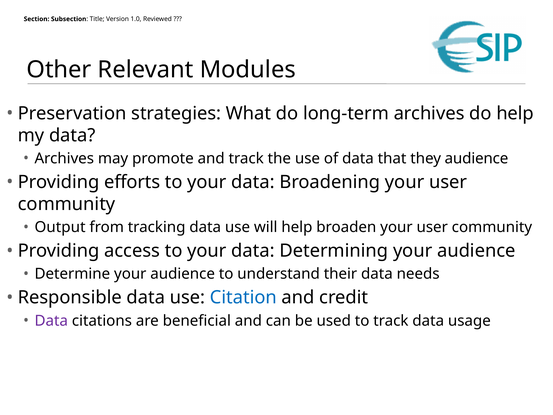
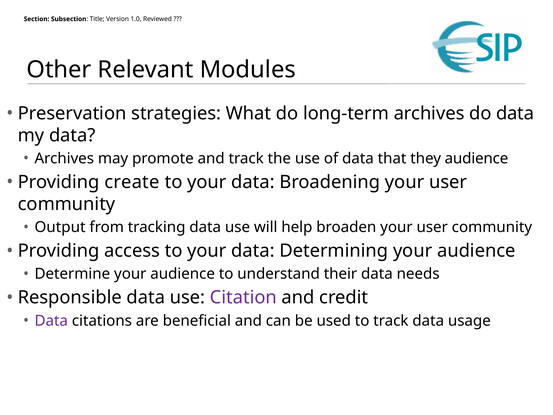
do help: help -> data (515, 113)
efforts: efforts -> create (132, 182)
Citation colour: blue -> purple (243, 297)
